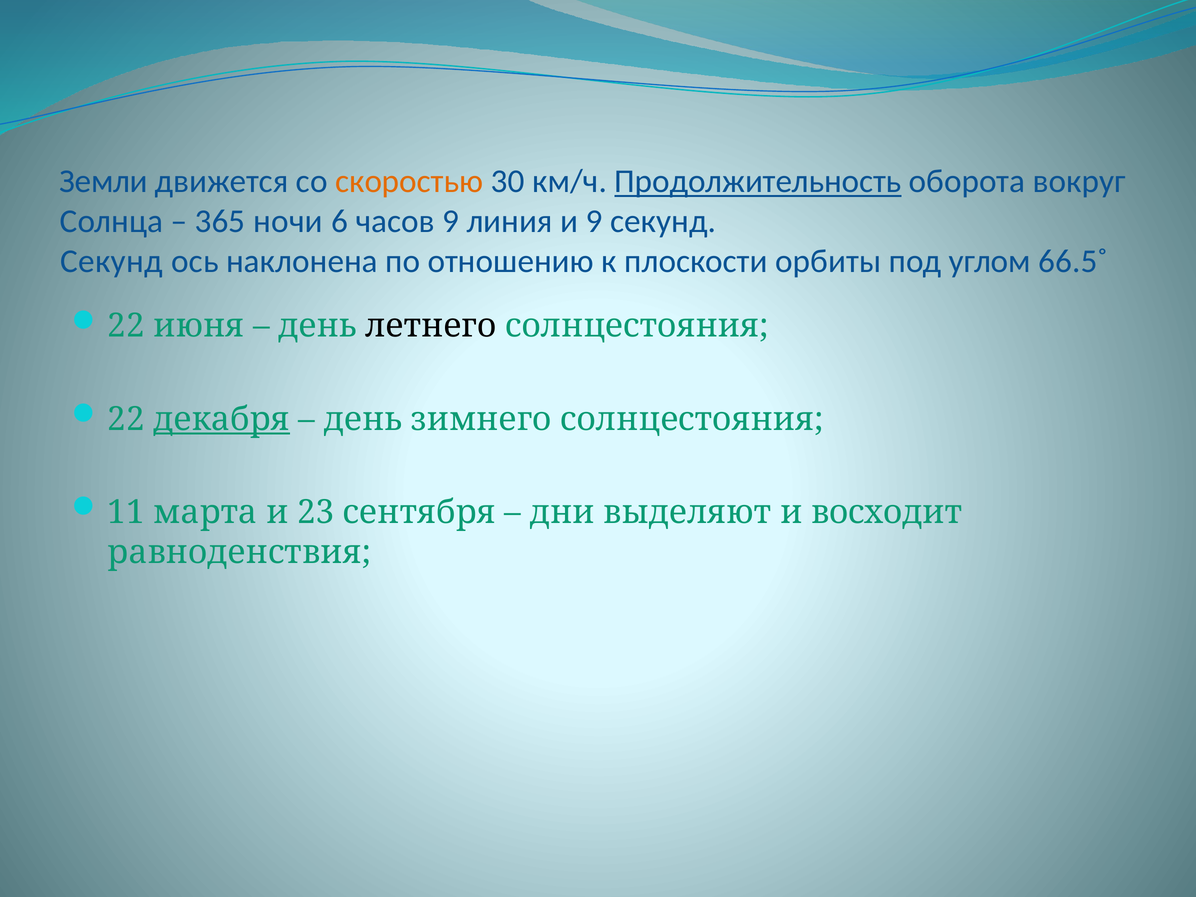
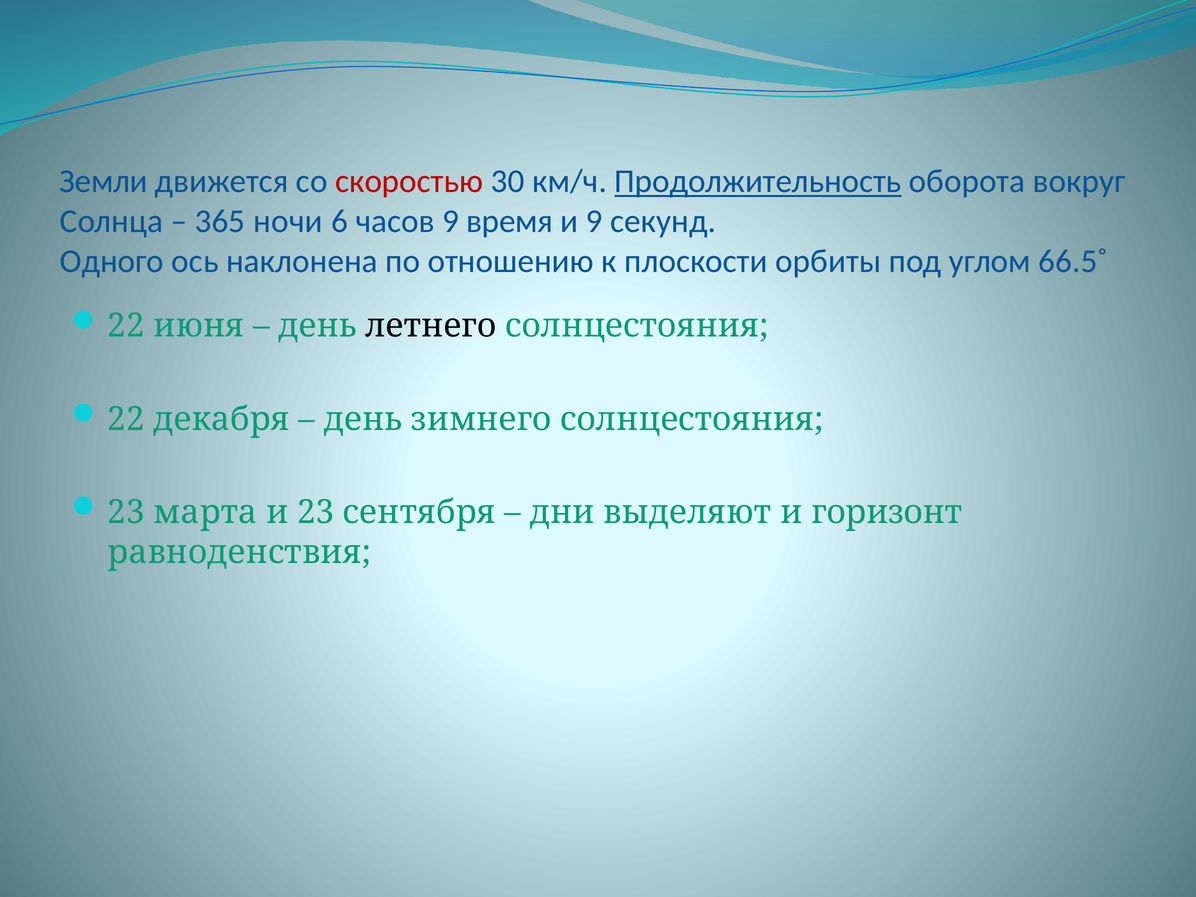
скоростью colour: orange -> red (409, 181)
линия: линия -> время (510, 221)
Секунд: Секунд -> Одного (112, 261)
декабря underline: present -> none (222, 419)
11: 11 -> 23 (126, 512)
восходит: восходит -> горизонт (887, 512)
